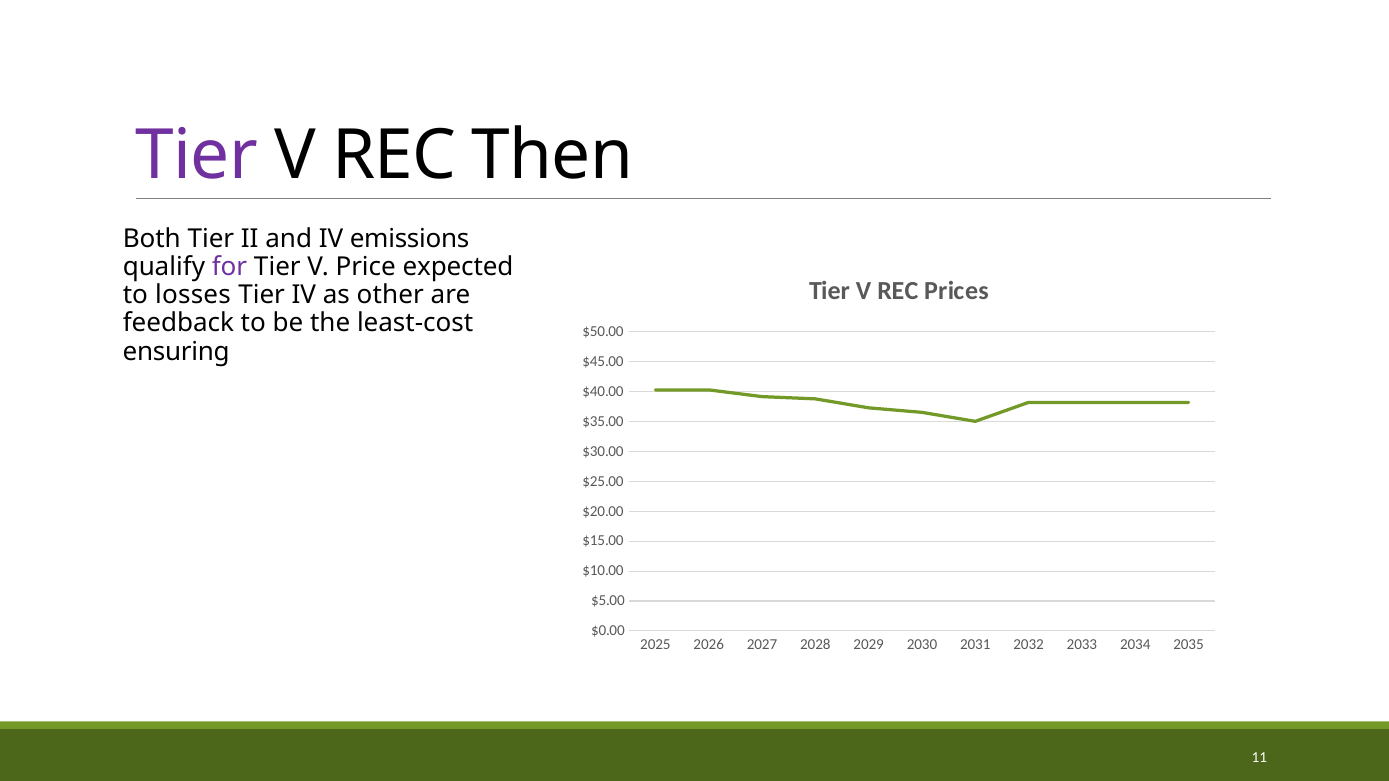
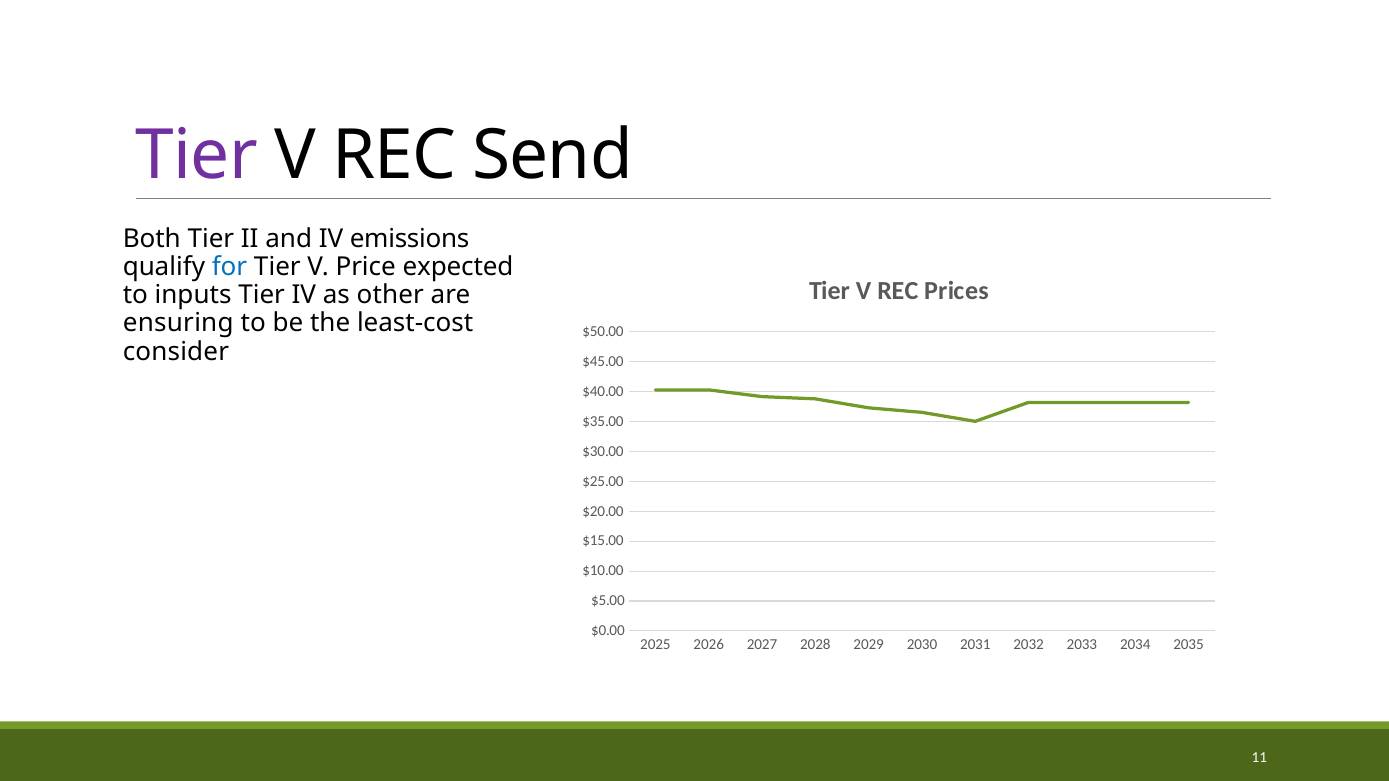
Then: Then -> Send (552, 156)
for colour: purple -> blue (230, 267)
losses: losses -> inputs (193, 295)
feedback: feedback -> ensuring (178, 323)
ensuring: ensuring -> consider (176, 352)
